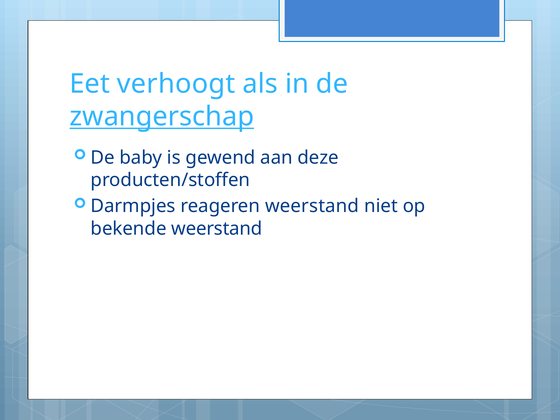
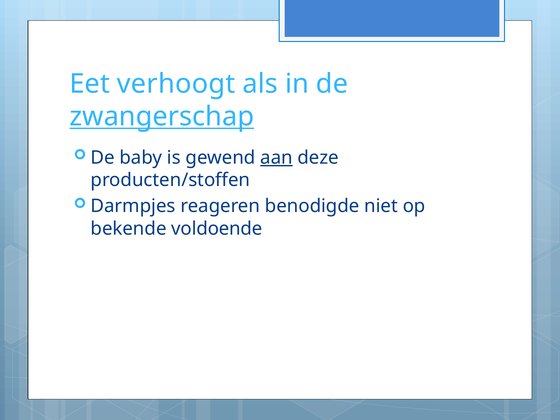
aan underline: none -> present (276, 158)
reageren weerstand: weerstand -> benodigde (312, 206)
bekende weerstand: weerstand -> voldoende (217, 229)
